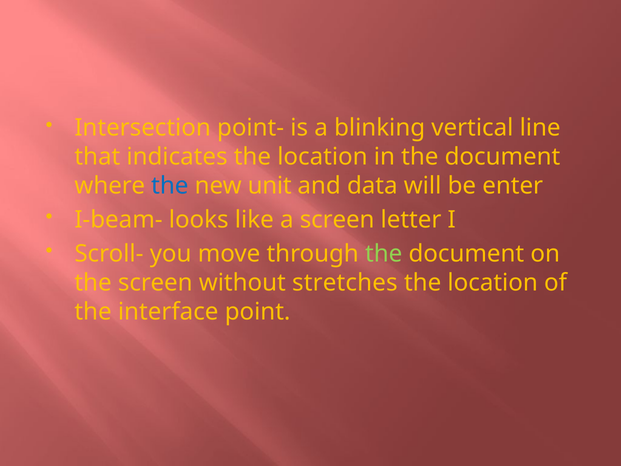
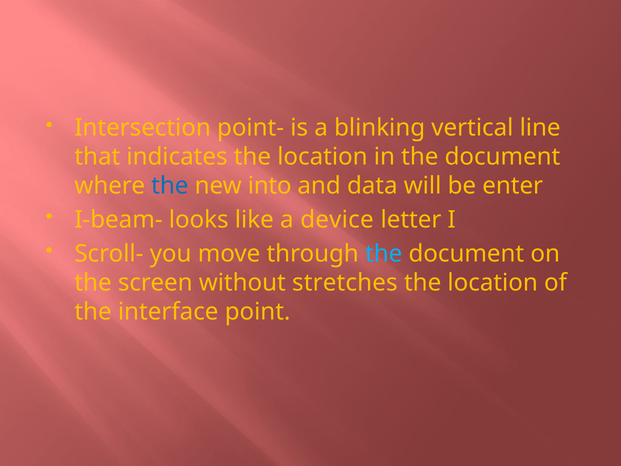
unit: unit -> into (270, 186)
a screen: screen -> device (337, 220)
the colour: light green -> light blue (384, 254)
